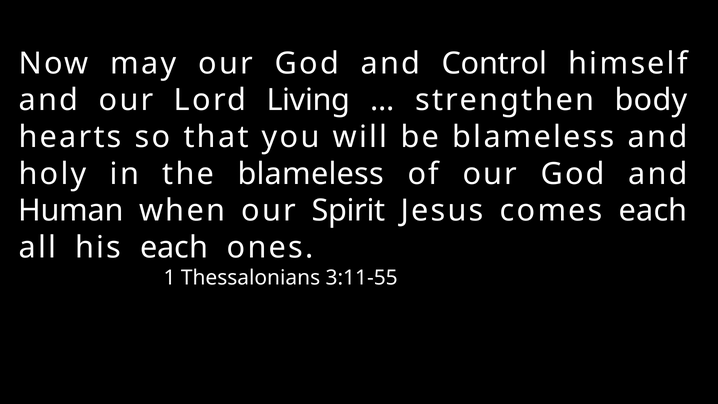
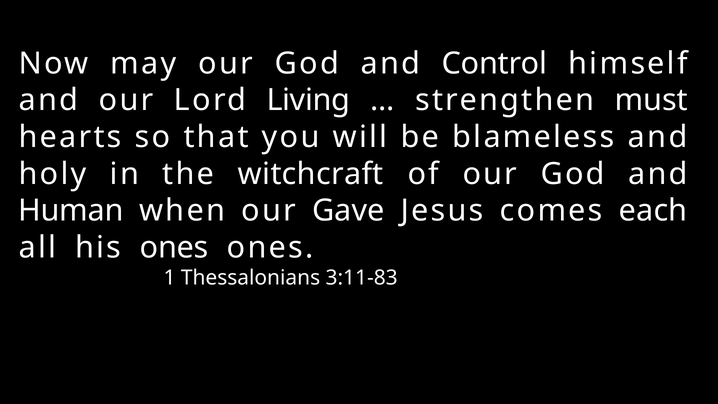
body: body -> must (651, 100)
the blameless: blameless -> witchcraft (311, 174)
Spirit: Spirit -> Gave (348, 211)
his each: each -> ones (174, 247)
3:11-55: 3:11-55 -> 3:11-83 (362, 278)
